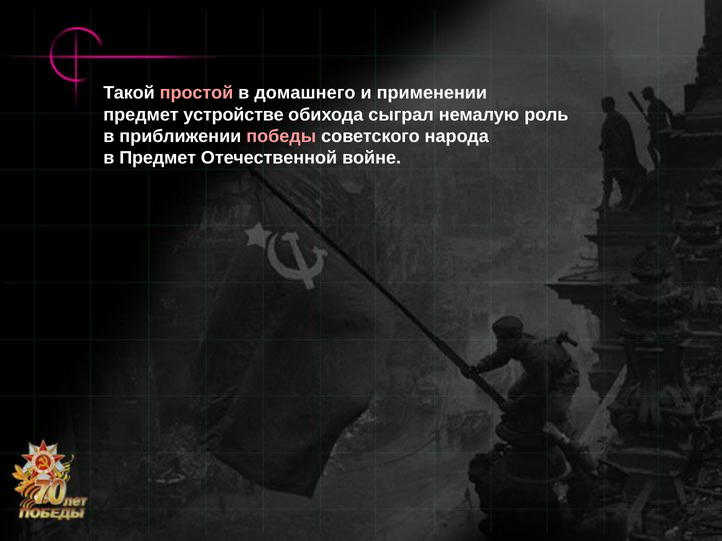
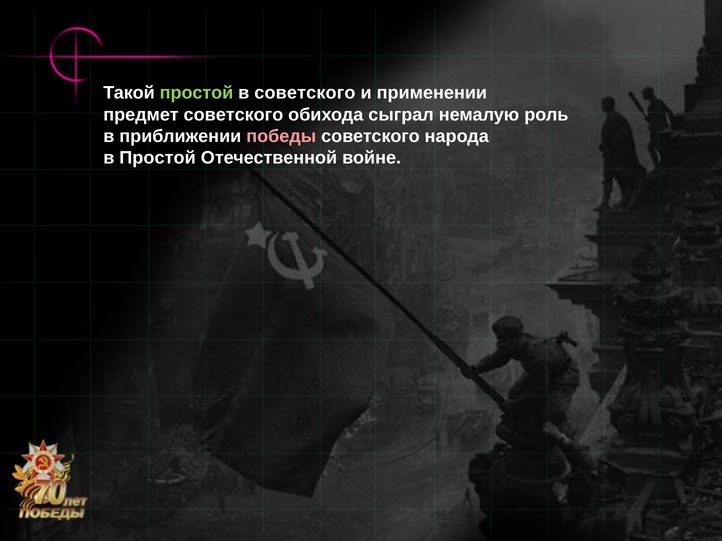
простой colour: pink -> light green (196, 93)
в домашнего: домашнего -> советского (305, 93)
предмет устройстве: устройстве -> советского (233, 115)
в Предмет: Предмет -> Простой (158, 158)
